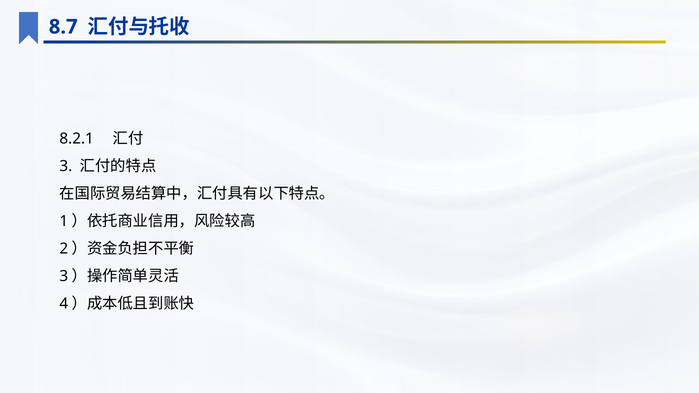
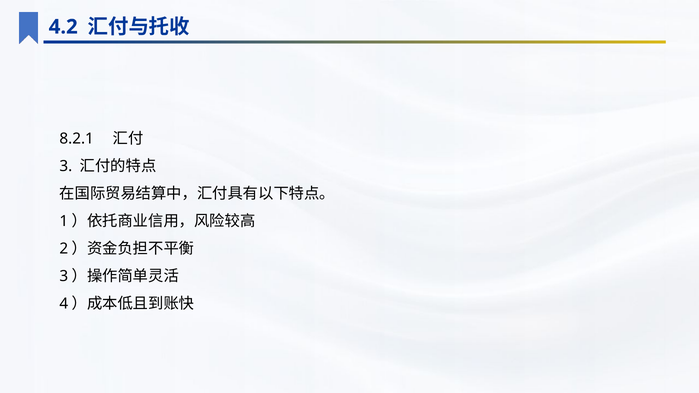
8.7: 8.7 -> 4.2 (63, 27)
